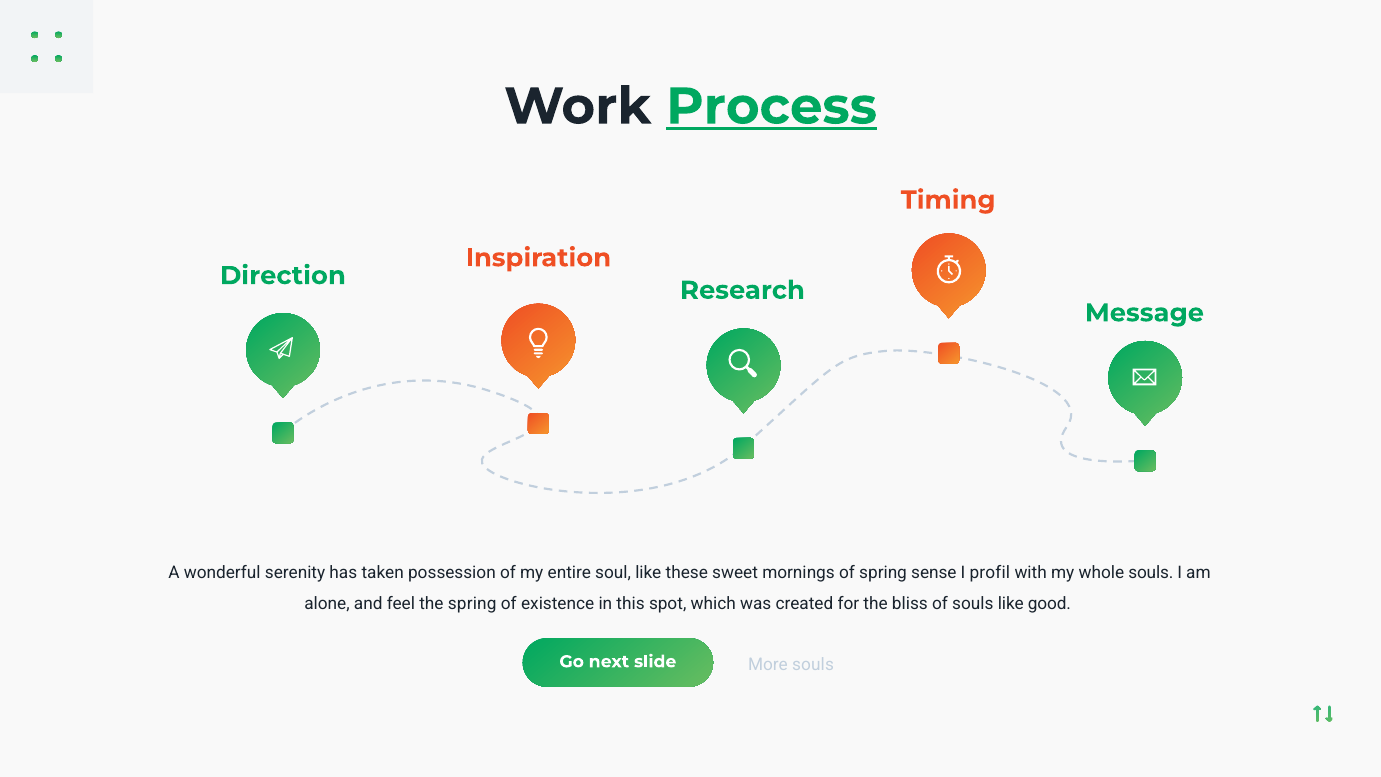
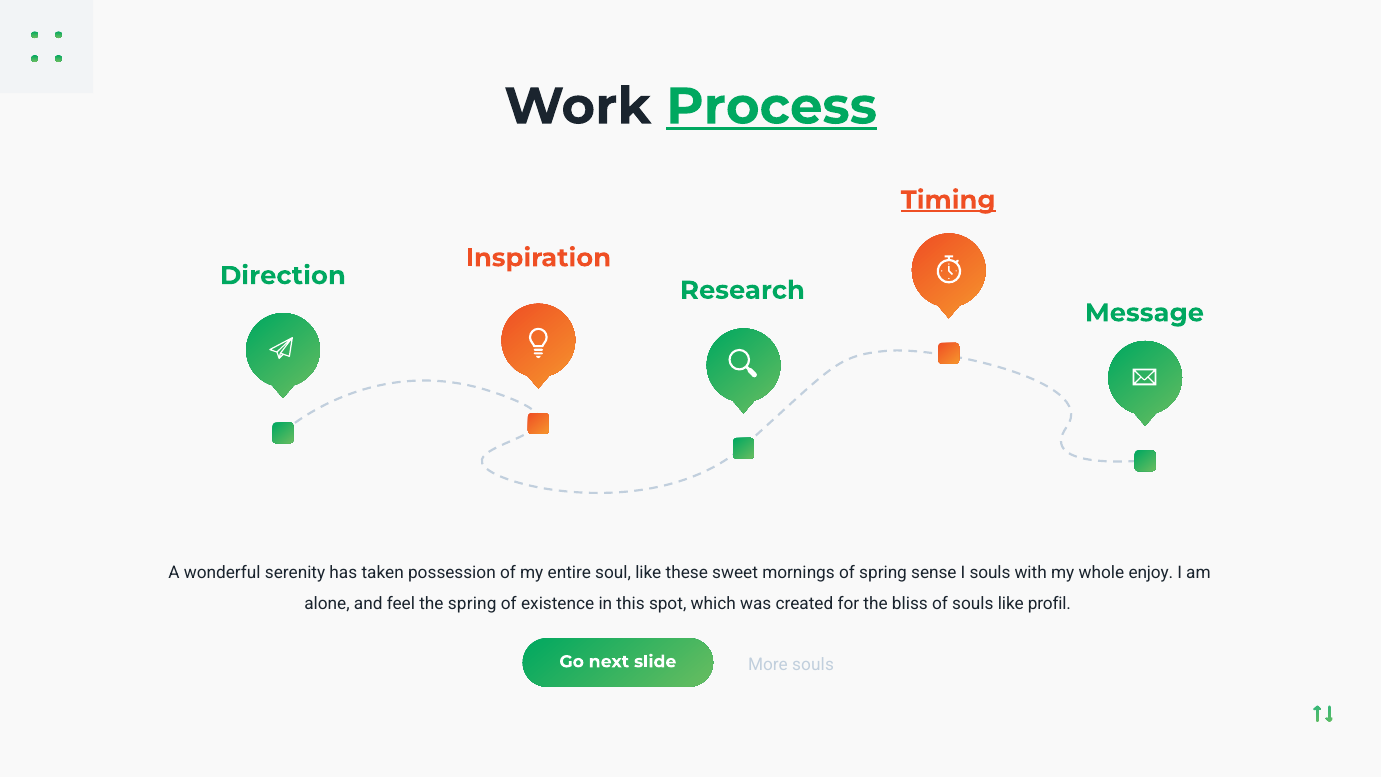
Timing underline: none -> present (948, 200)
I profil: profil -> souls (990, 572)
whole souls: souls -> enjoy (1151, 572)
good: good -> profil (1049, 603)
